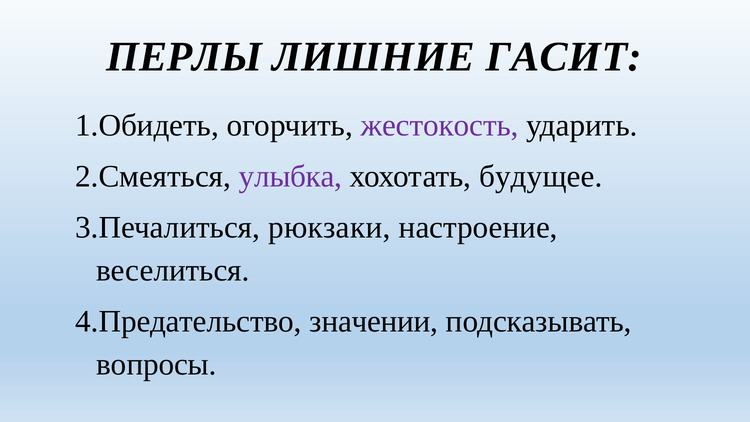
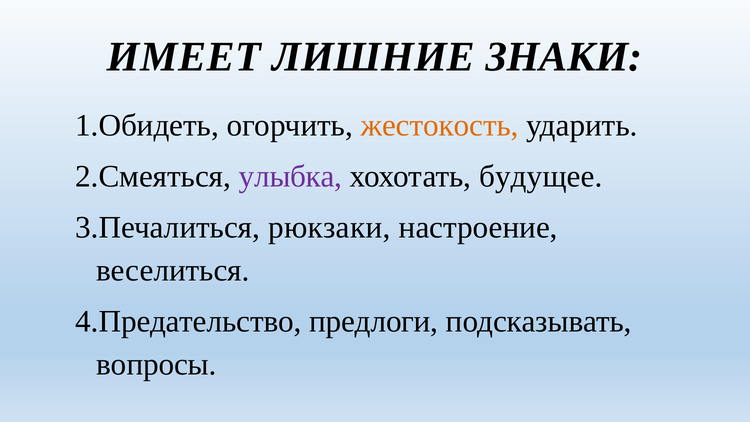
ПЕРЛЫ: ПЕРЛЫ -> ИМЕЕТ (184, 57)
ГАСИТ: ГАСИТ -> ЗНАКИ (564, 57)
жестокость colour: purple -> orange (440, 125)
значении: значении -> предлоги (374, 321)
